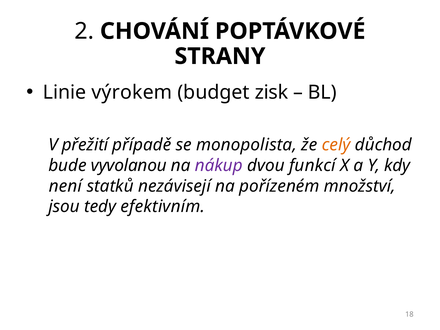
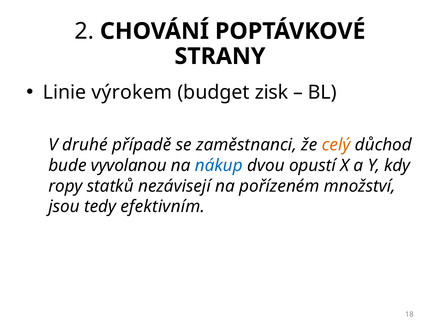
přežití: přežití -> druhé (85, 145)
monopolista: monopolista -> zaměstnanci (246, 145)
nákup colour: purple -> blue (219, 166)
funkcí: funkcí -> opustí (312, 166)
není: není -> ropy (65, 186)
